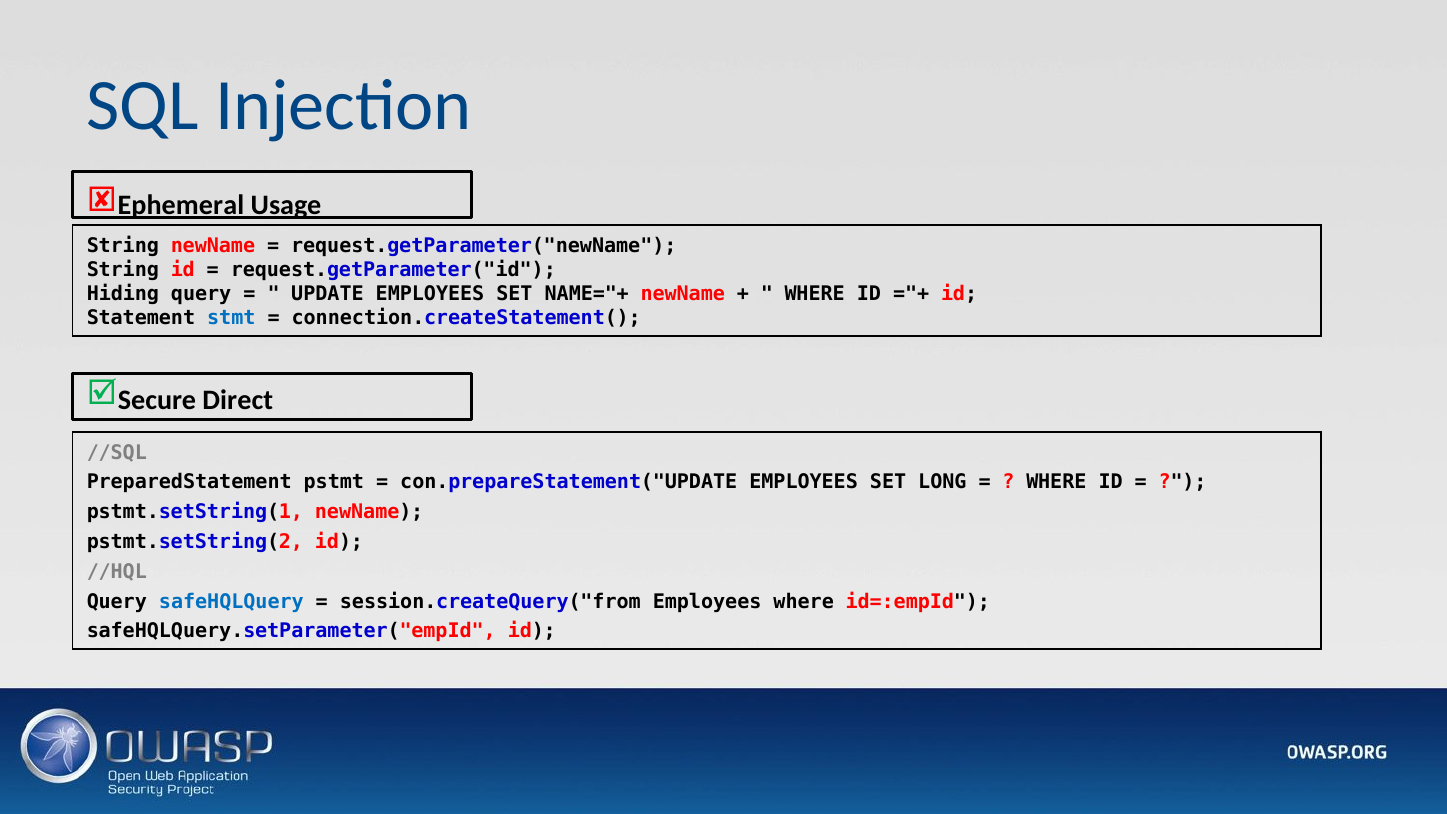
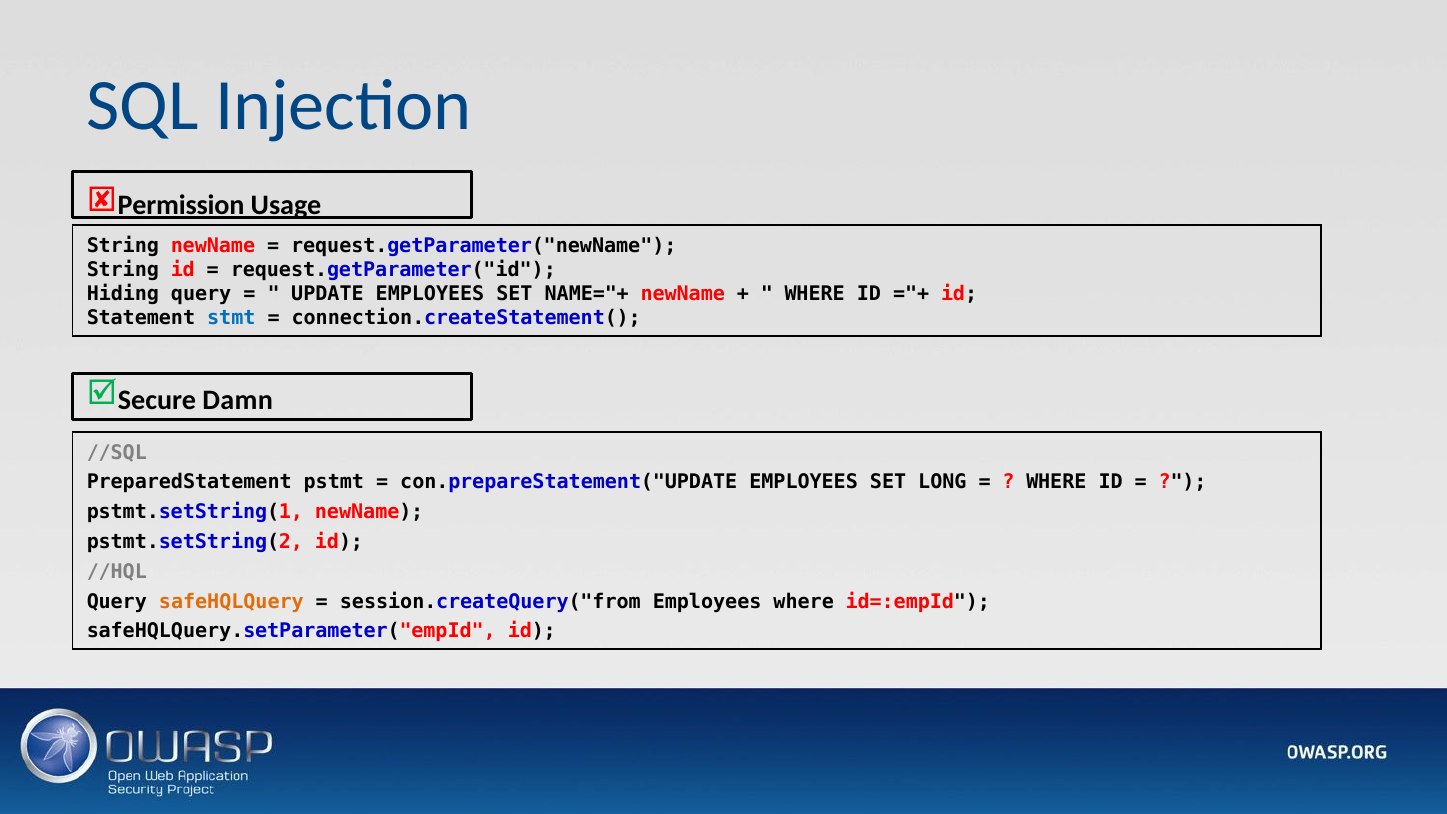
Ephemeral: Ephemeral -> Permission (181, 205)
Direct: Direct -> Damn (238, 401)
safeHQLQuery colour: blue -> orange (231, 601)
